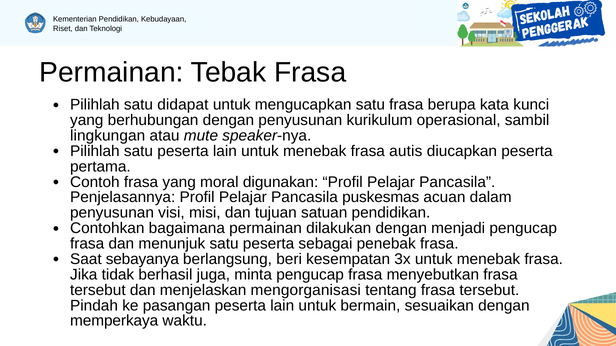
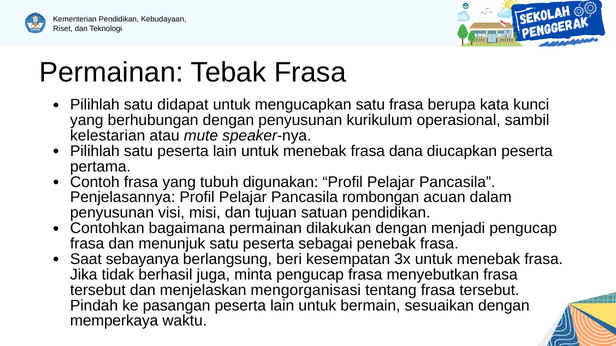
lingkungan: lingkungan -> kelestarian (108, 136)
autis: autis -> dana (406, 151)
moral: moral -> tubuh (219, 182)
puskesmas: puskesmas -> rombongan (381, 198)
